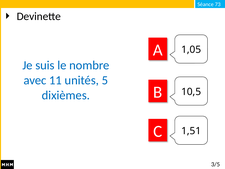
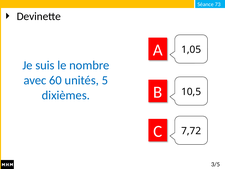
11: 11 -> 60 (55, 80)
1,51: 1,51 -> 7,72 (191, 131)
